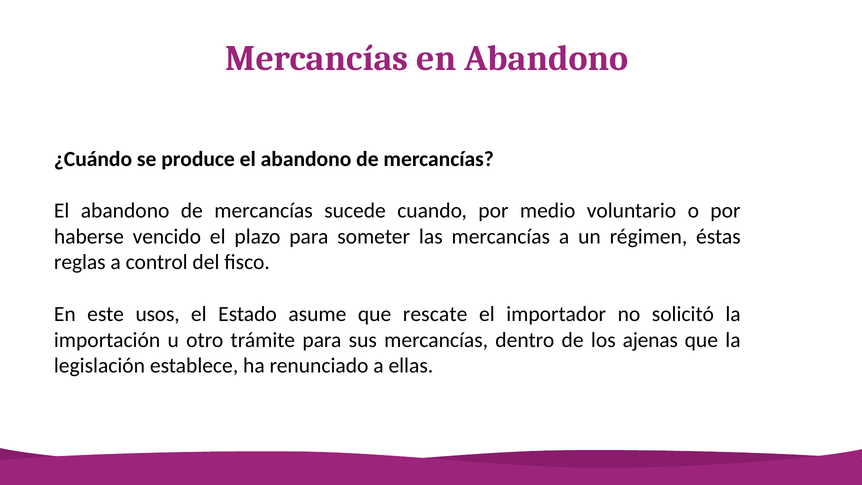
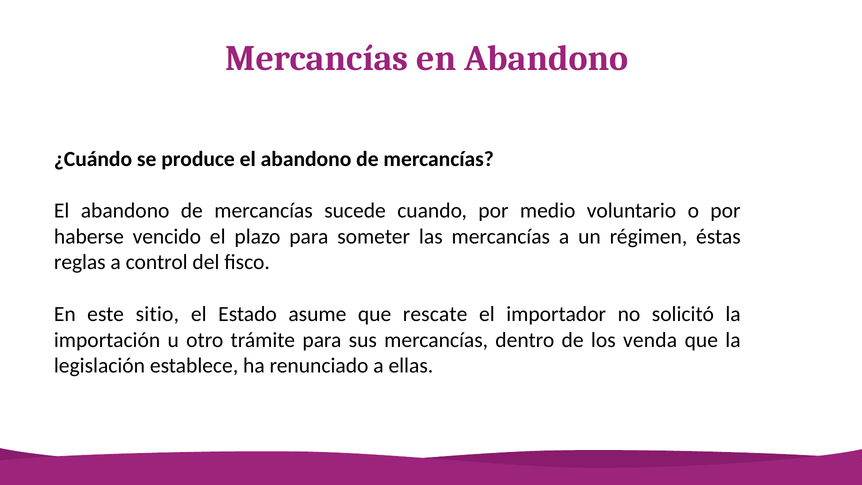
usos: usos -> sitio (157, 314)
ajenas: ajenas -> venda (650, 340)
